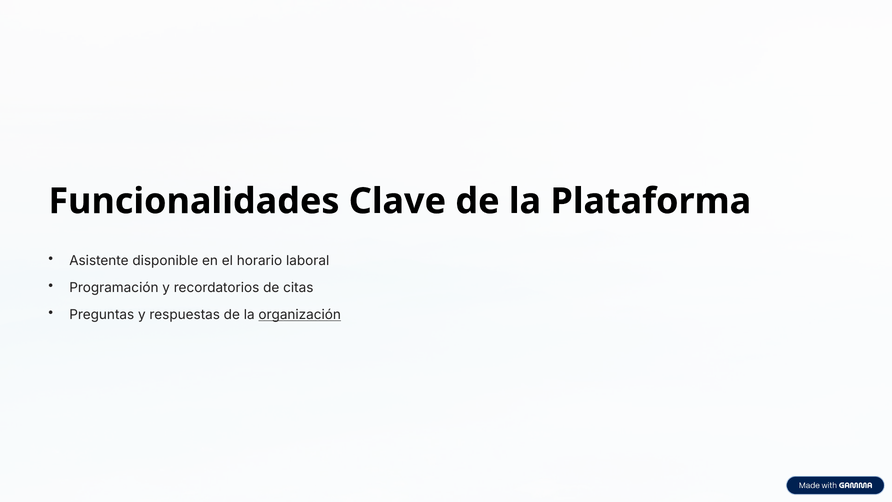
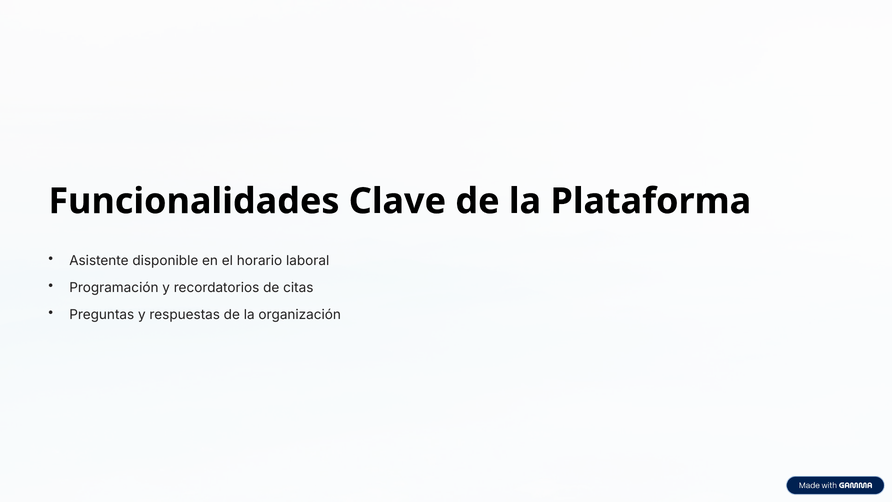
organización underline: present -> none (300, 315)
